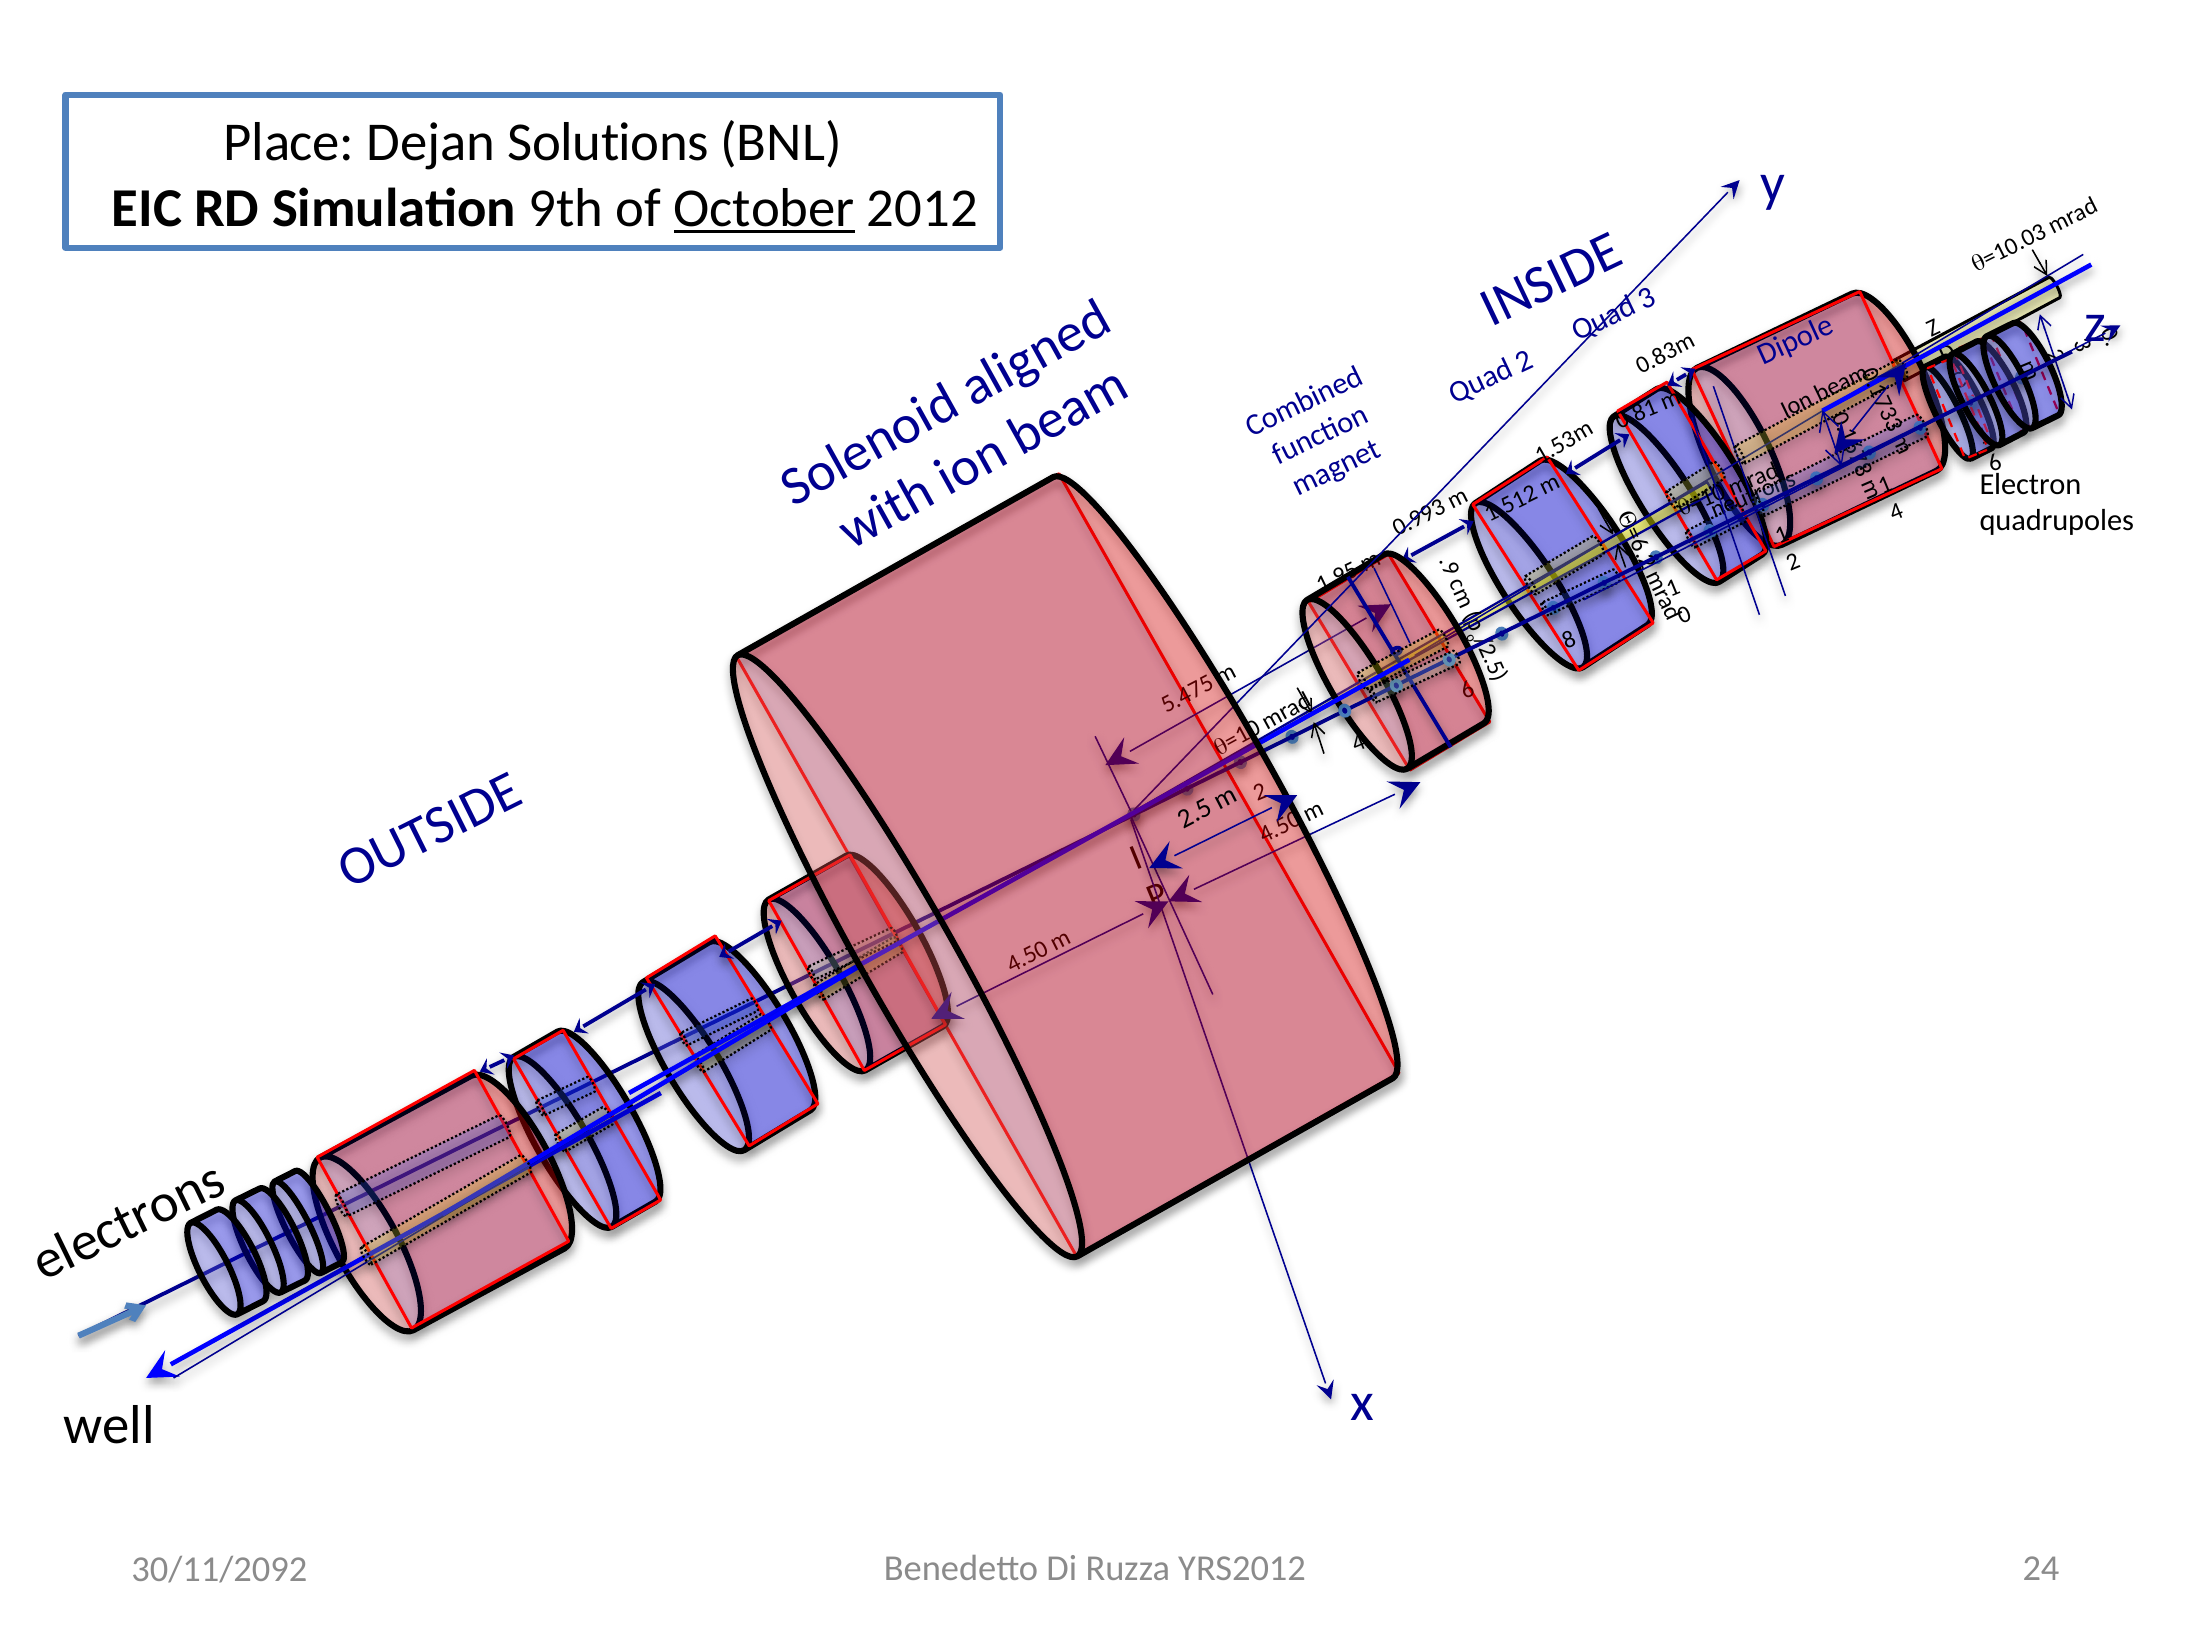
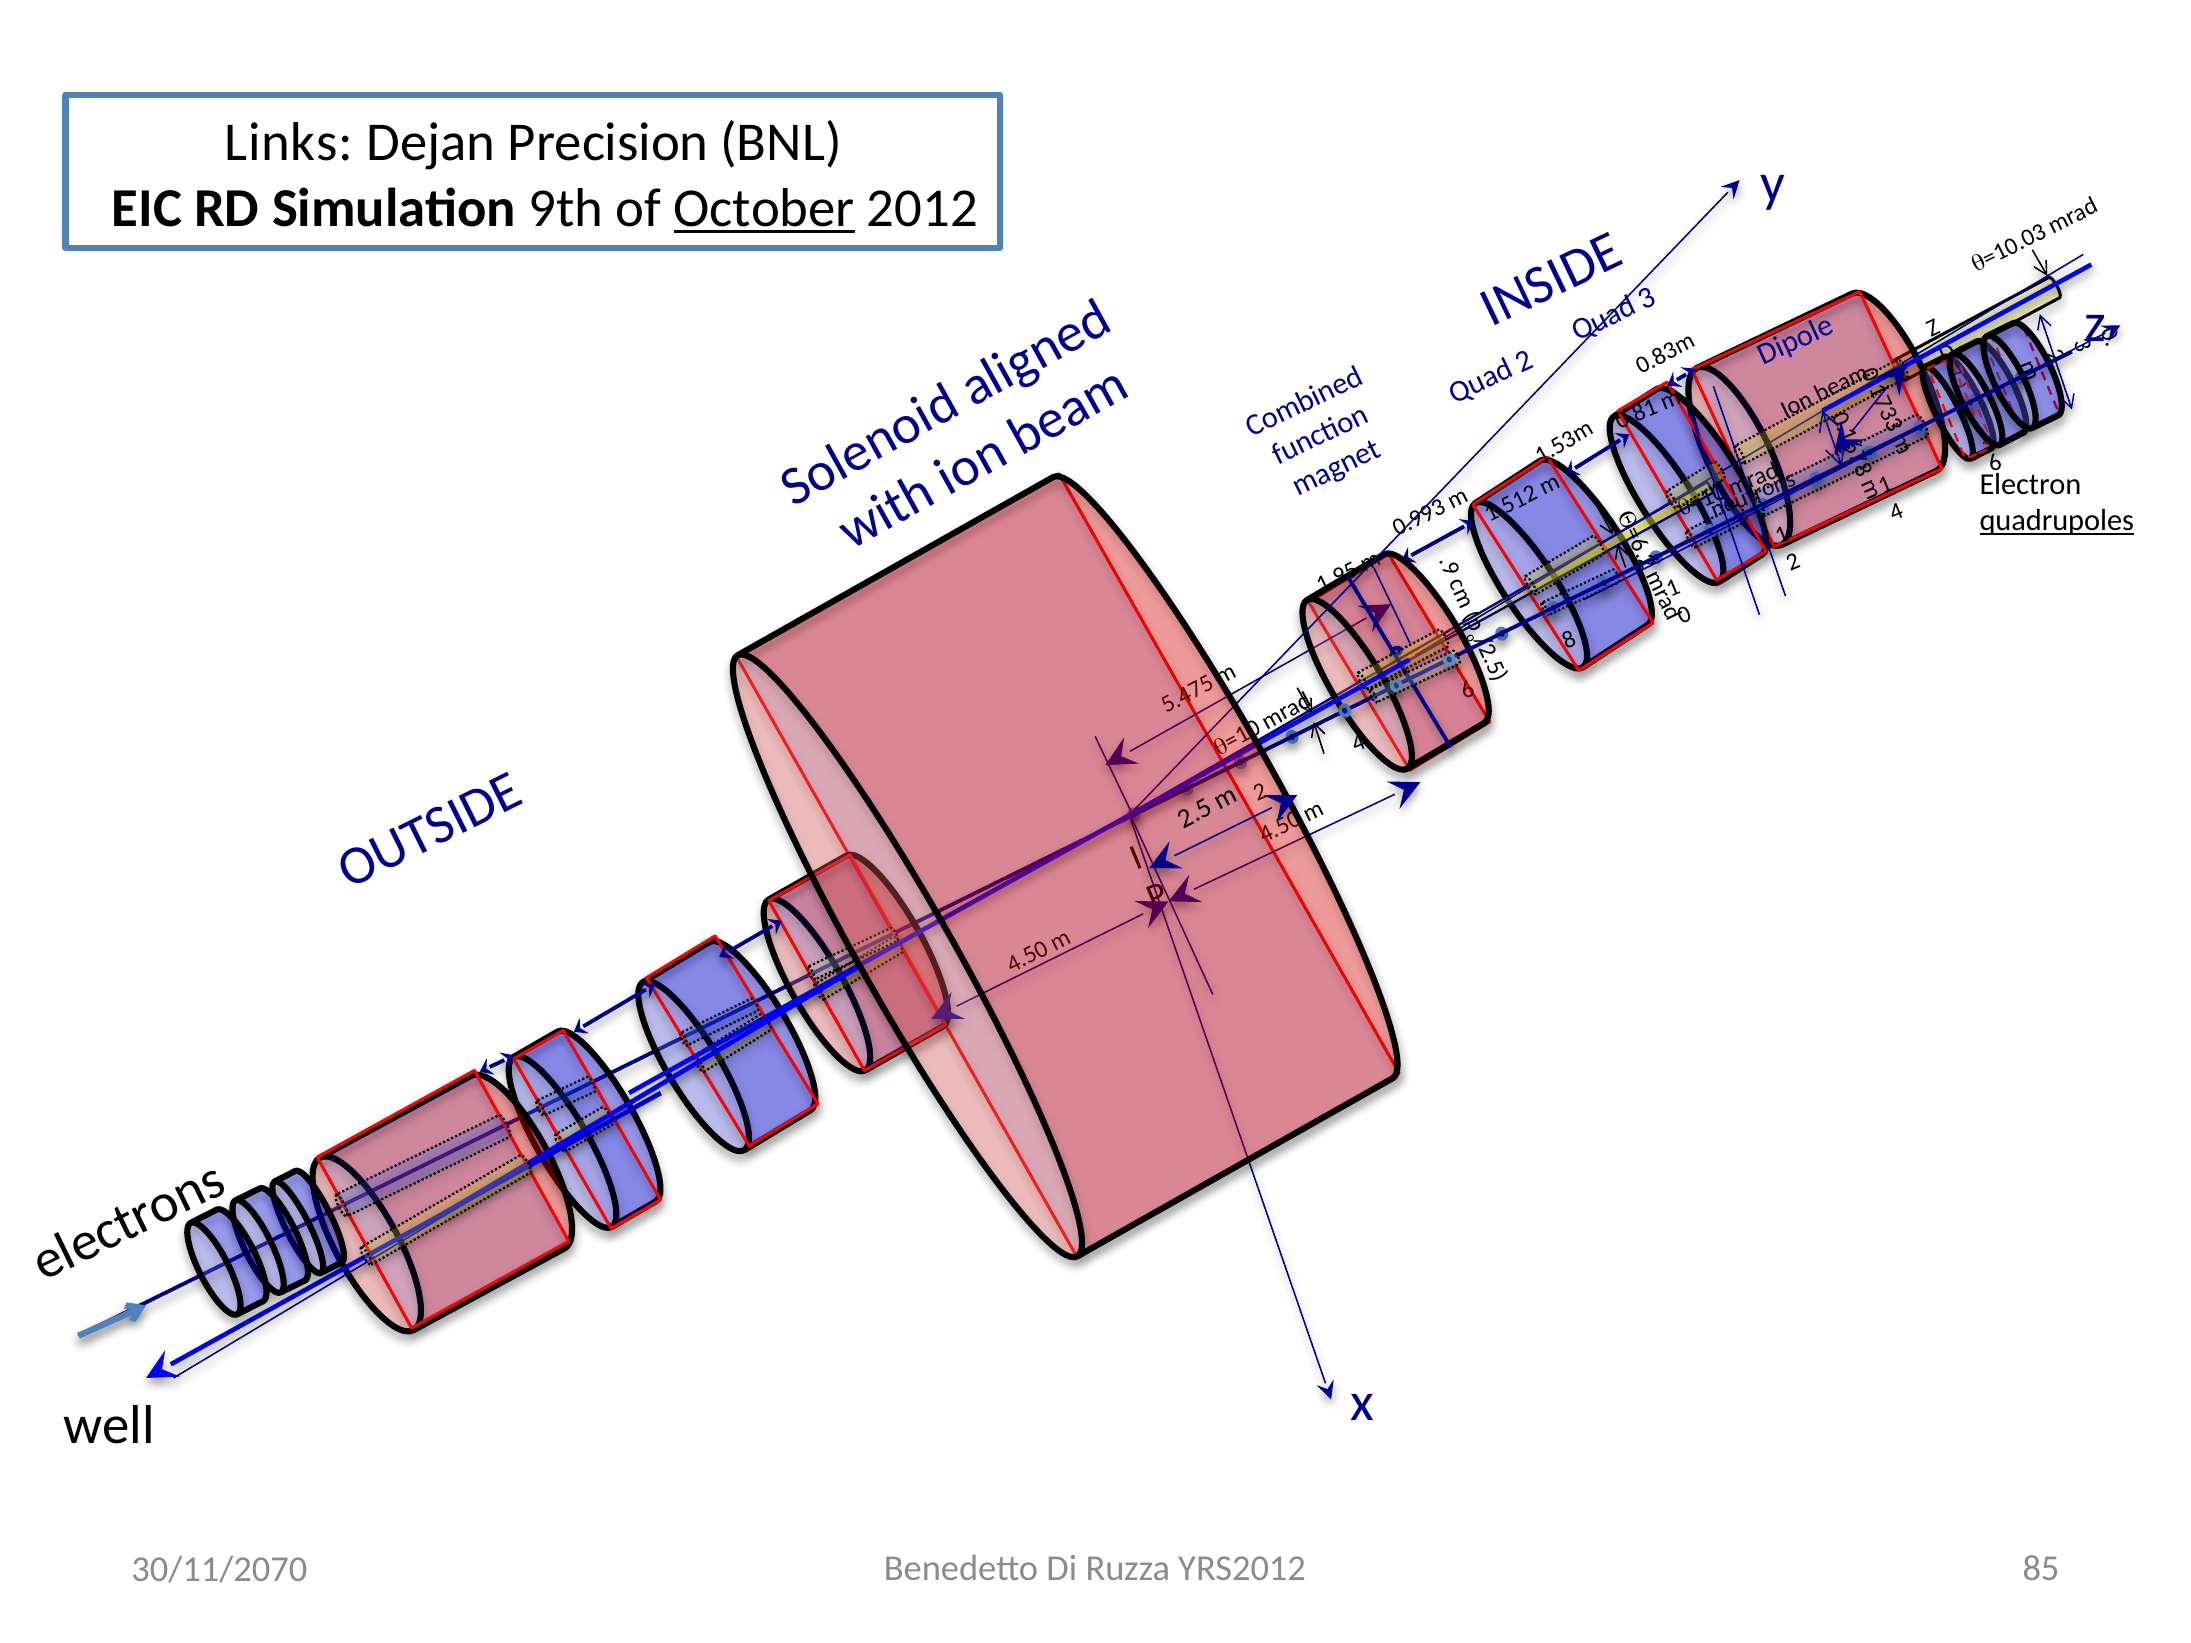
Place: Place -> Links (289, 142)
Solutions: Solutions -> Precision (608, 142)
quadrupoles underline: none -> present (2057, 521)
24: 24 -> 85 (2041, 1569)
30/11/2092: 30/11/2092 -> 30/11/2070 (219, 1569)
